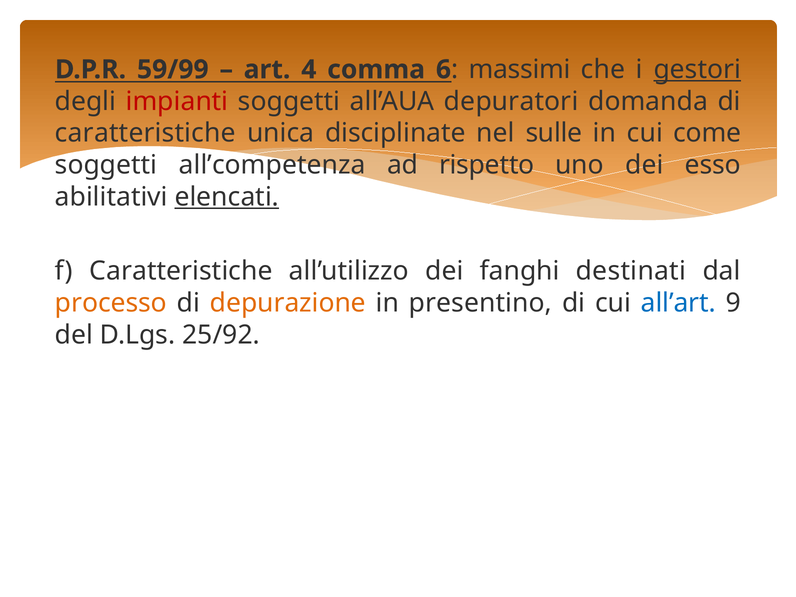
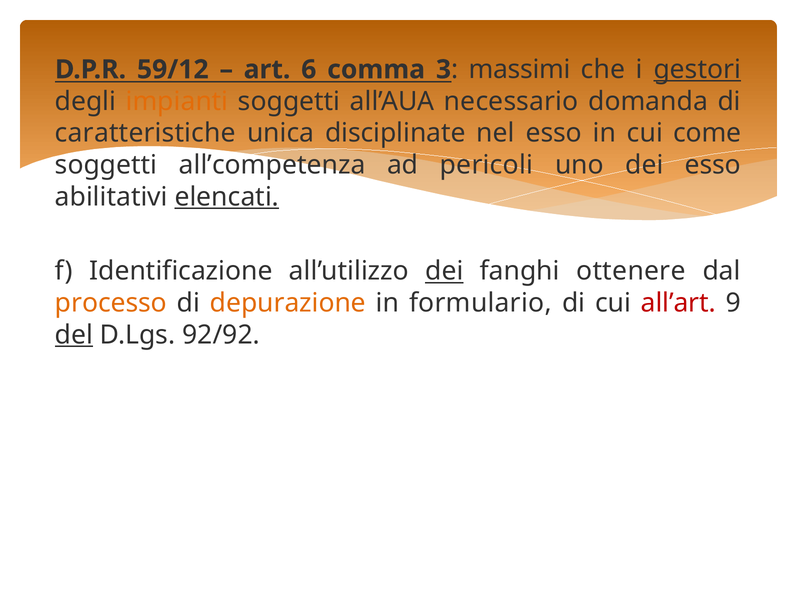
59/99: 59/99 -> 59/12 (173, 70)
4: 4 -> 6 (309, 70)
6: 6 -> 3 (443, 70)
impianti colour: red -> orange (177, 101)
depuratori: depuratori -> necessario (511, 101)
nel sulle: sulle -> esso (554, 133)
rispetto: rispetto -> pericoli (487, 165)
f Caratteristiche: Caratteristiche -> Identificazione (181, 271)
dei underline: none -> present (444, 271)
destinati: destinati -> ottenere (631, 271)
presentino: presentino -> formulario (480, 303)
all’art colour: blue -> red (678, 303)
del underline: none -> present (74, 335)
25/92: 25/92 -> 92/92 (221, 335)
